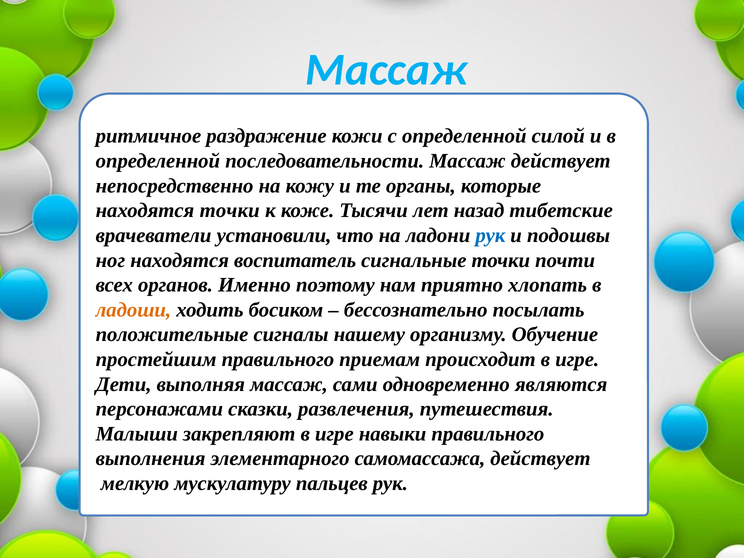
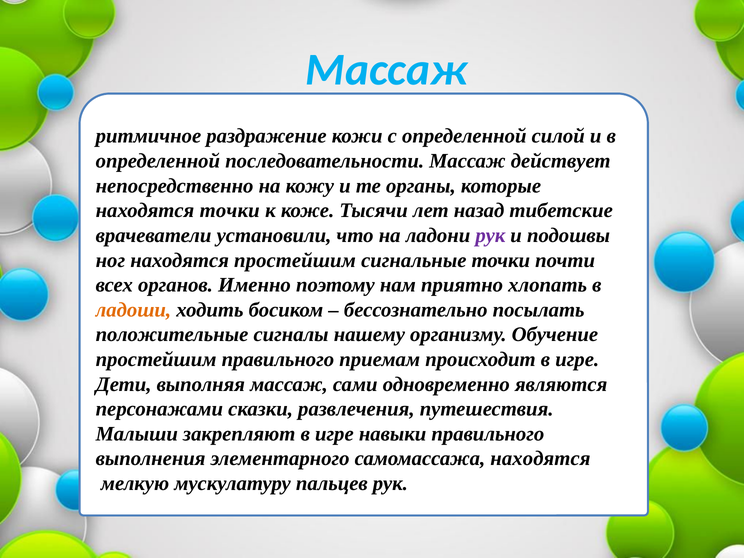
рук colour: blue -> purple (490, 235)
находятся воспитатель: воспитатель -> простейшим (295, 260)
самомассажа действует: действует -> находятся (540, 459)
